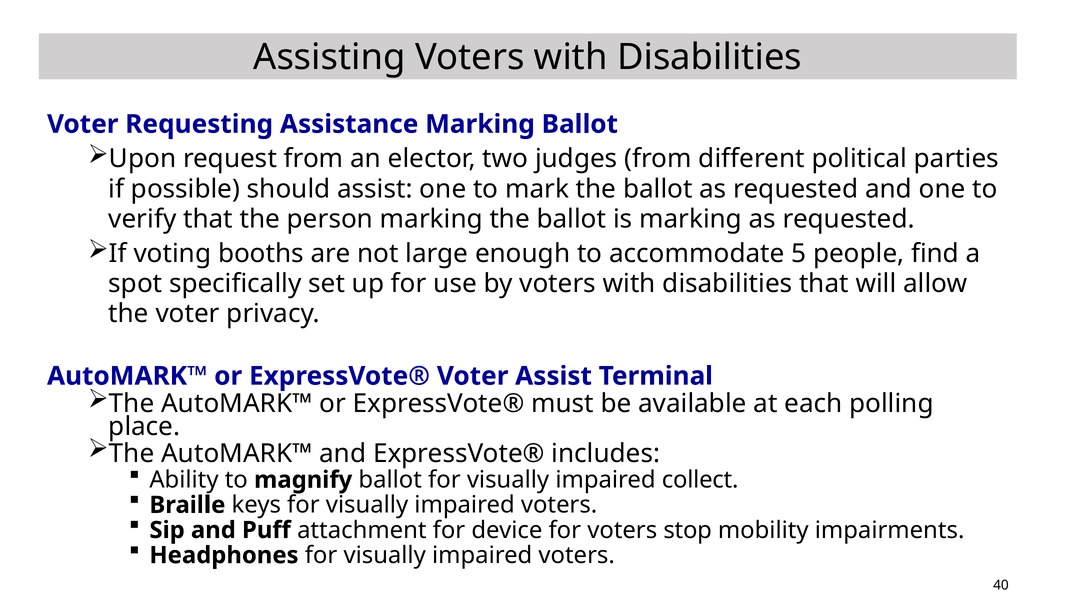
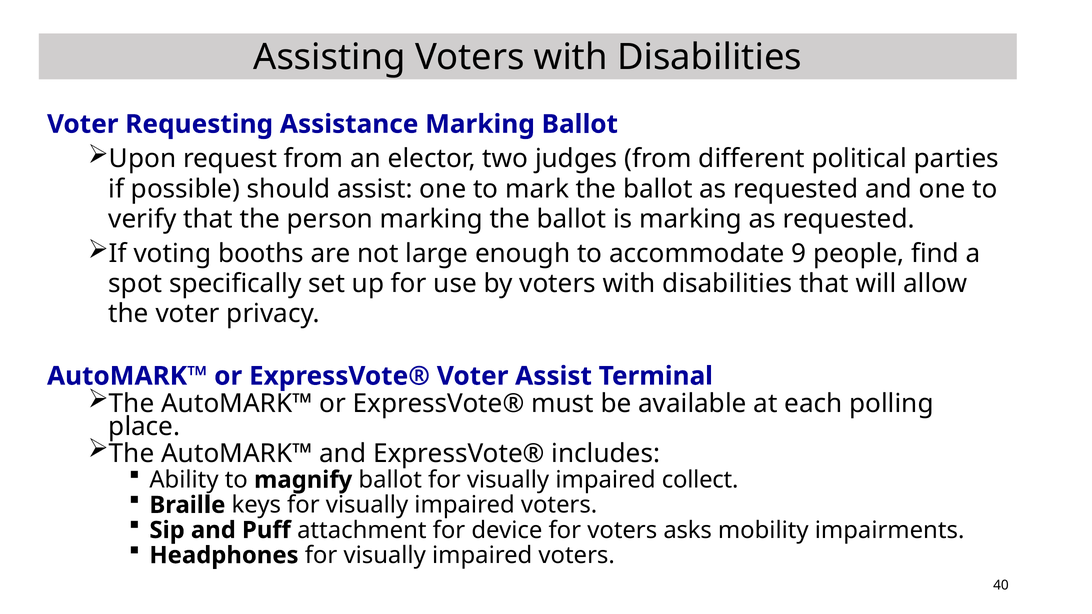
5: 5 -> 9 (799, 254)
stop: stop -> asks (688, 530)
